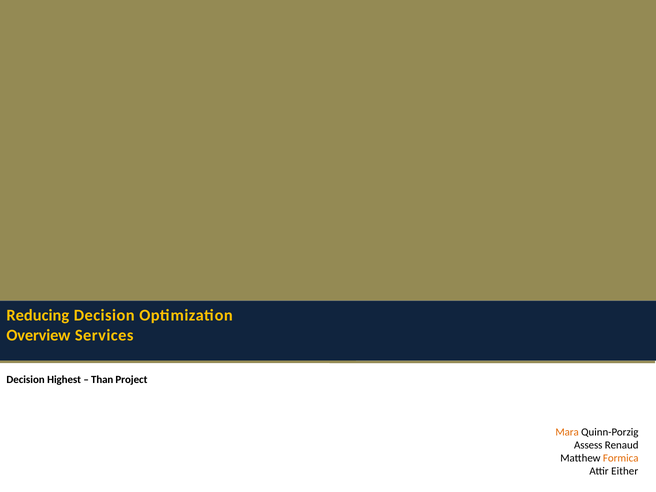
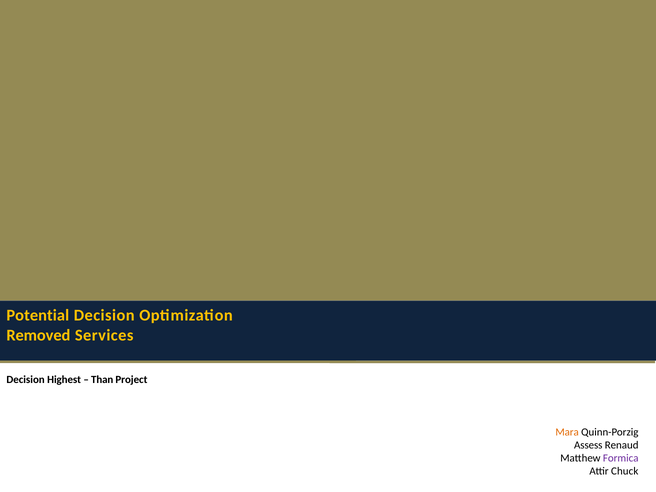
Reducing: Reducing -> Potential (38, 315)
Overview: Overview -> Removed (38, 335)
Formica colour: orange -> purple (621, 458)
Either: Either -> Chuck (625, 471)
